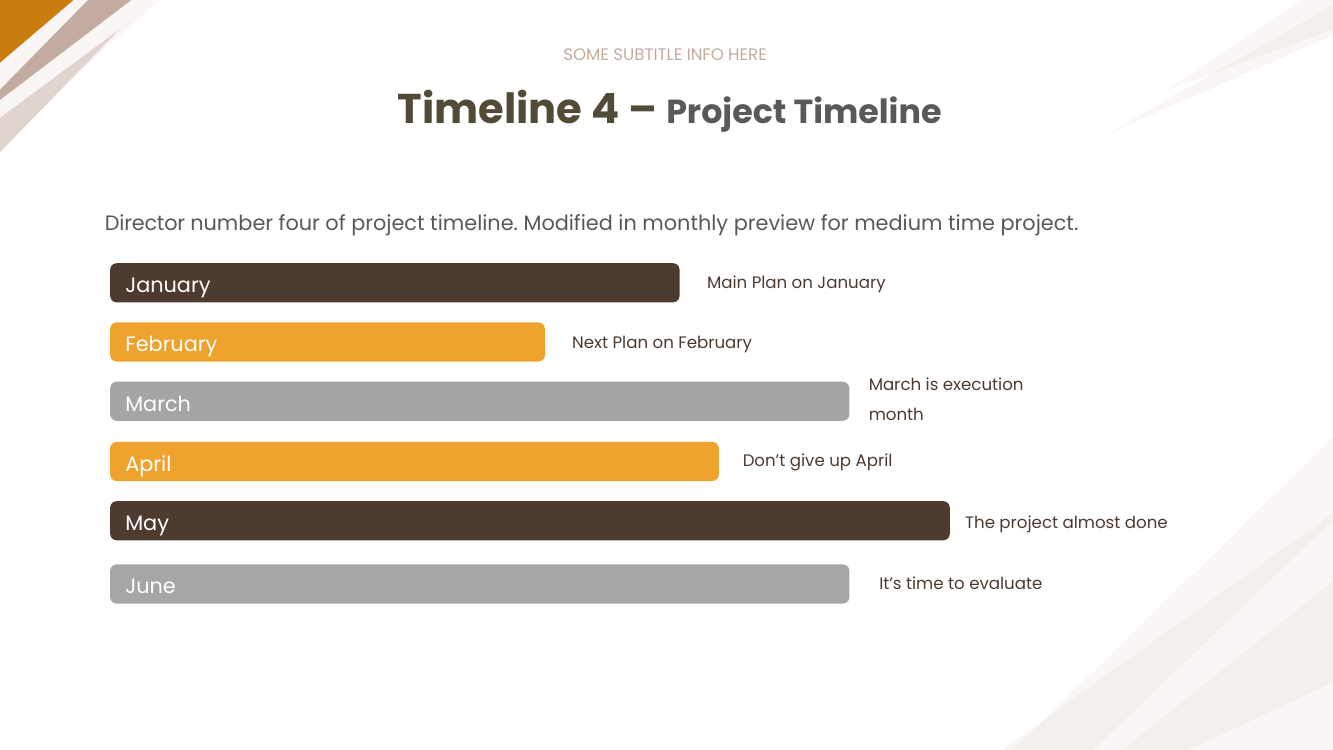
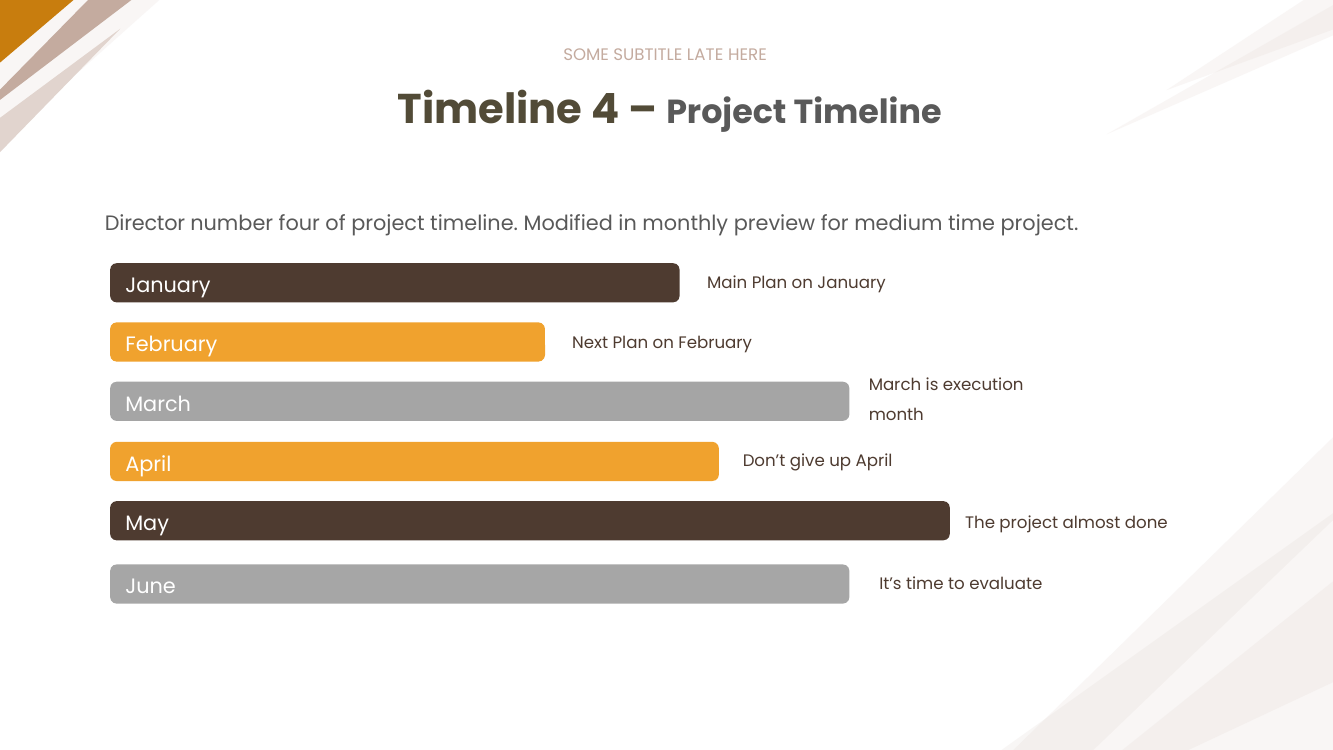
INFO: INFO -> LATE (705, 55)
